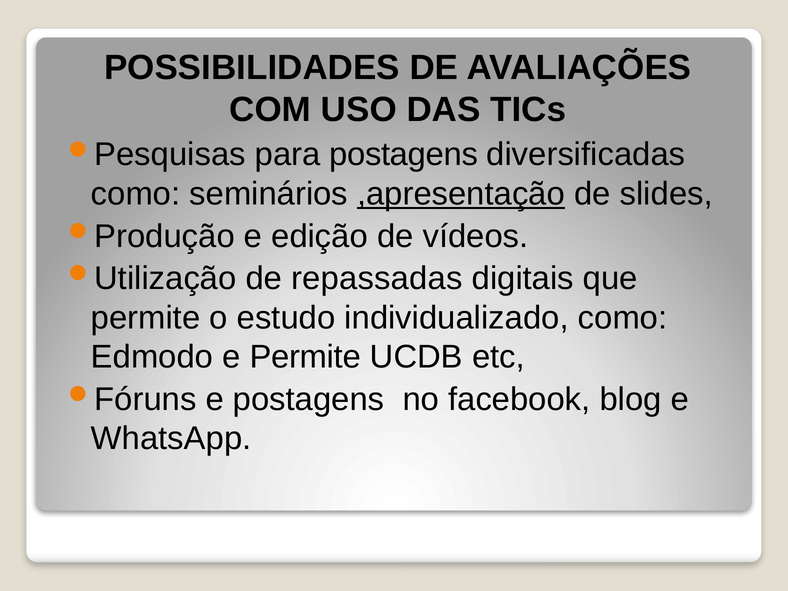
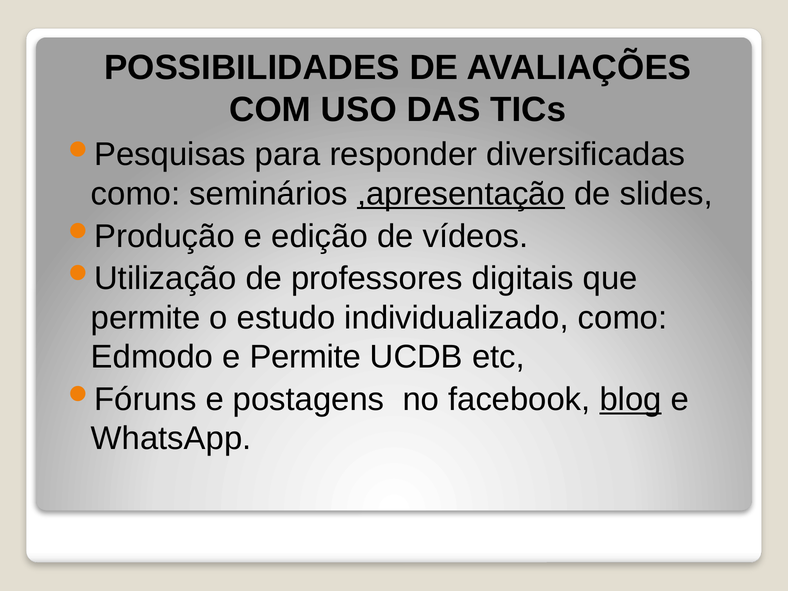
para postagens: postagens -> responder (403, 155)
repassadas: repassadas -> professores (377, 278)
blog underline: none -> present (631, 399)
